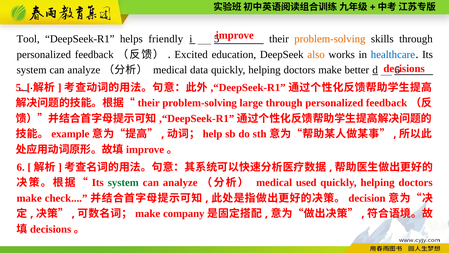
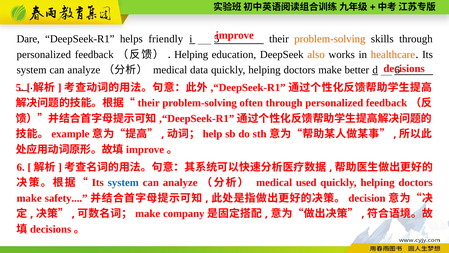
Tool: Tool -> Dare (28, 39)
Excited: Excited -> Helping (191, 54)
healthcare colour: blue -> orange (393, 54)
large: large -> often (251, 103)
system colour: green -> blue (123, 182)
check: check -> safety (66, 198)
